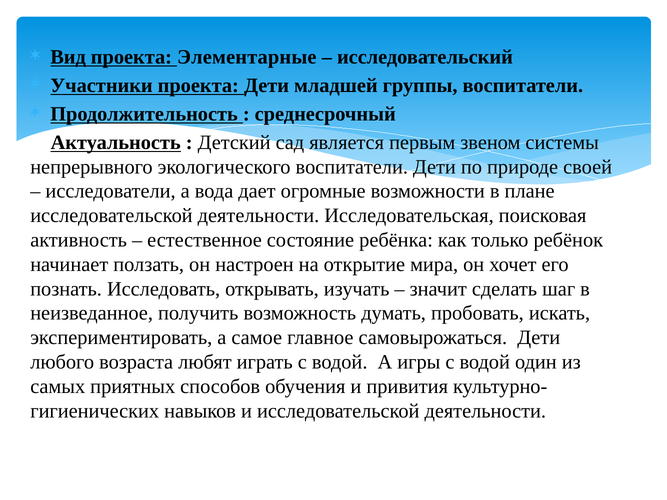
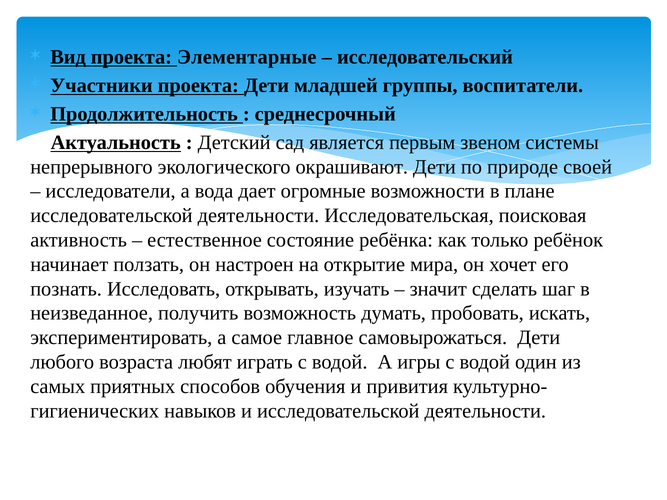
экологического воспитатели: воспитатели -> окрашивают (352, 167)
